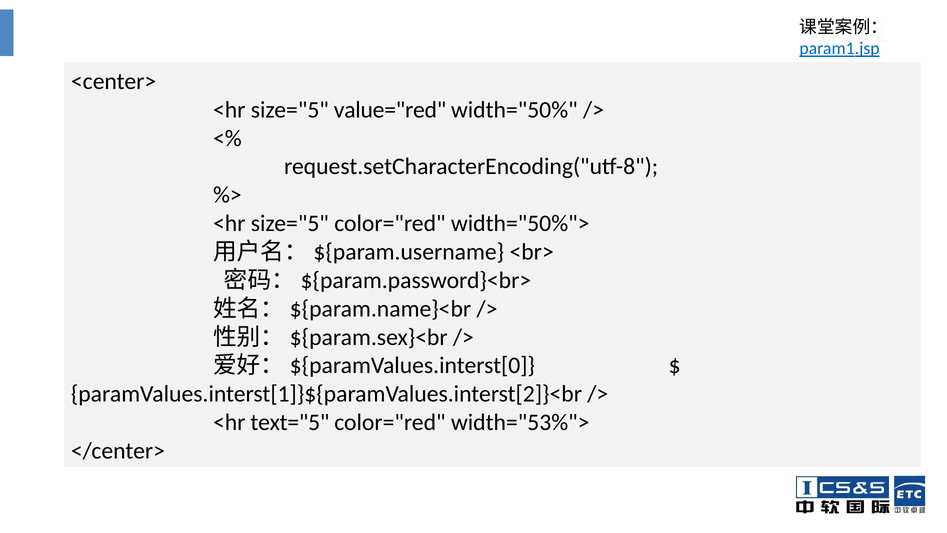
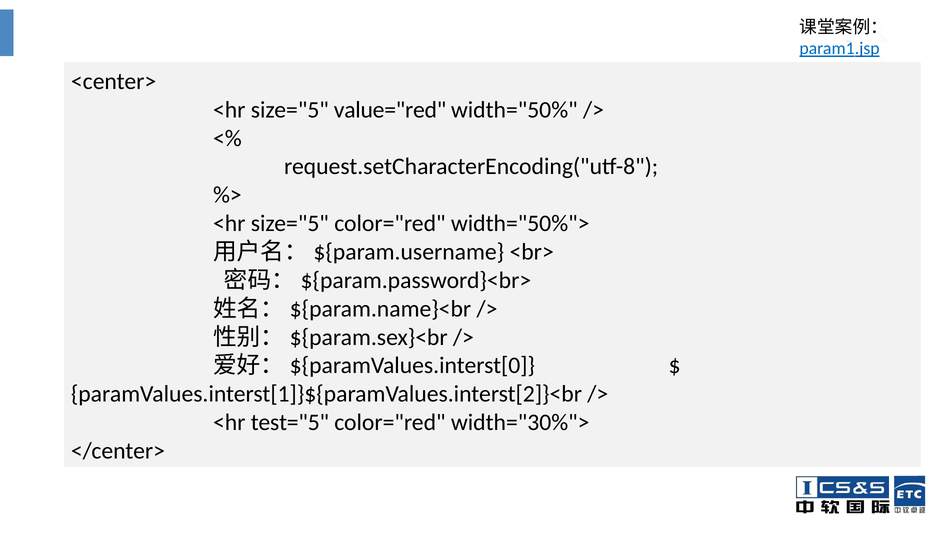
text="5: text="5 -> test="5 (290, 422)
width="53%">: width="53%"> -> width="30%"> (520, 422)
